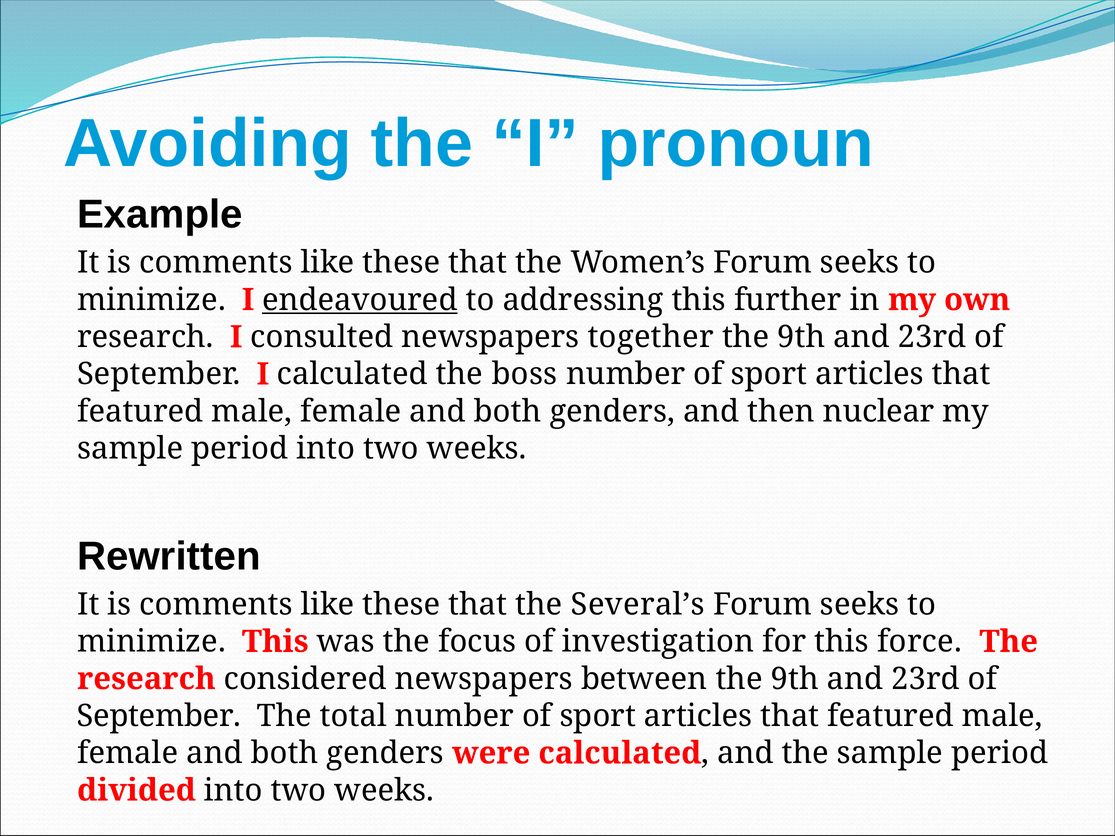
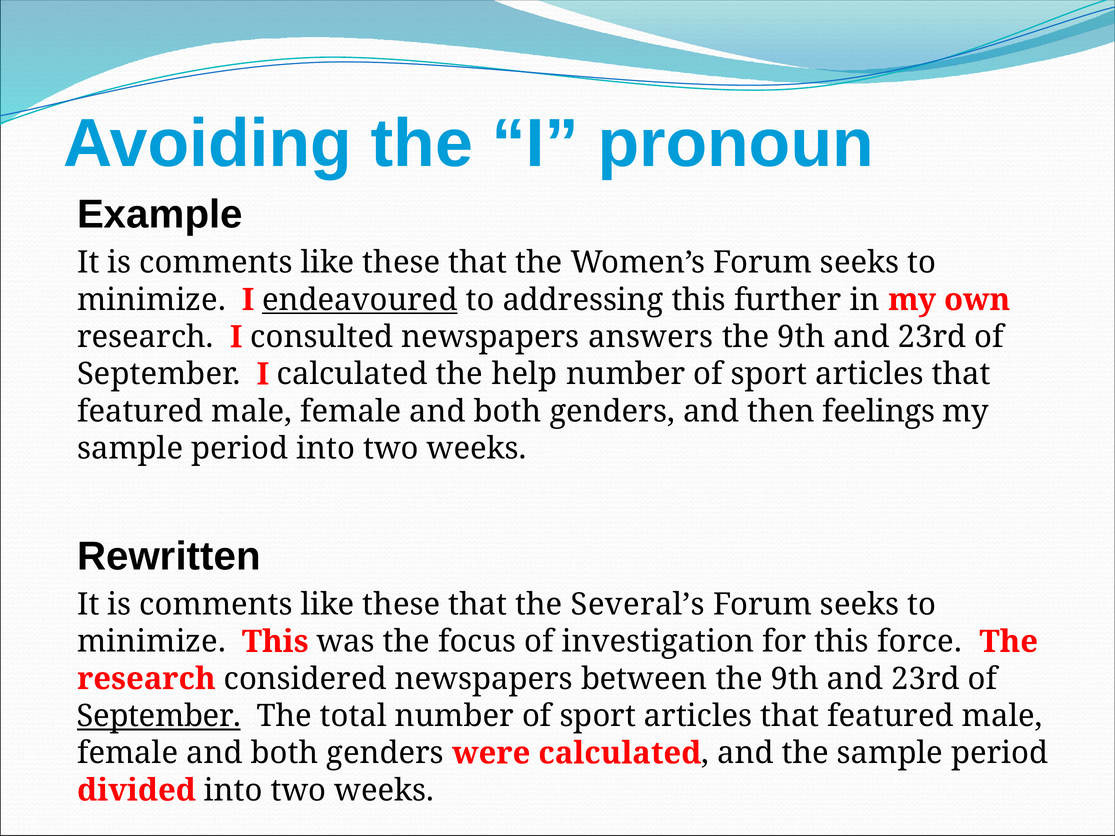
together: together -> answers (651, 337)
boss: boss -> help (524, 374)
nuclear: nuclear -> feelings (879, 411)
September underline: none -> present (159, 716)
